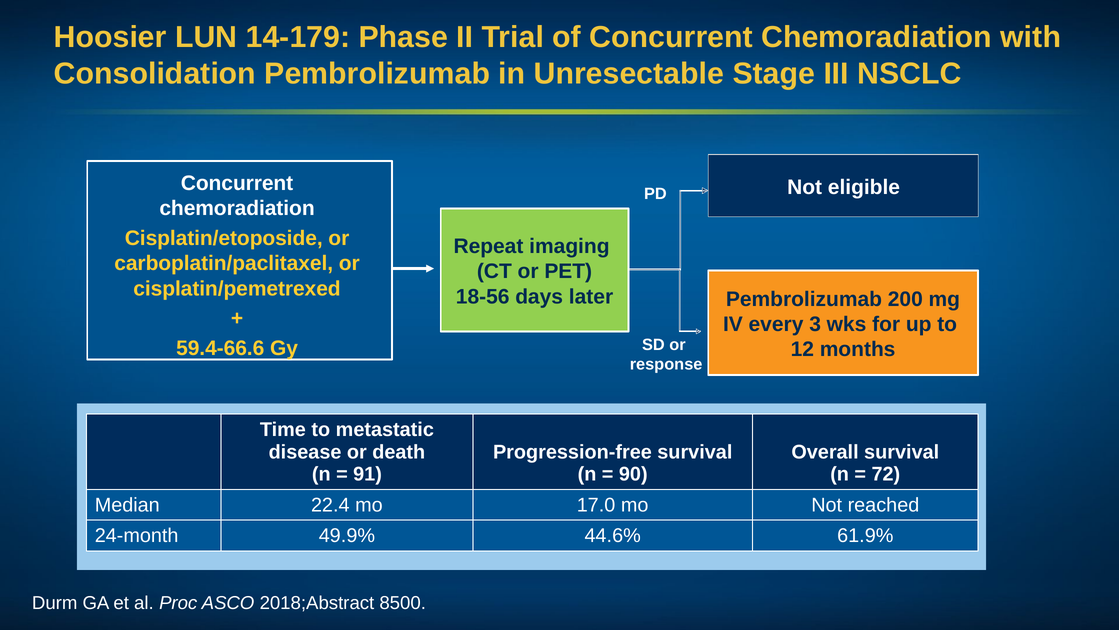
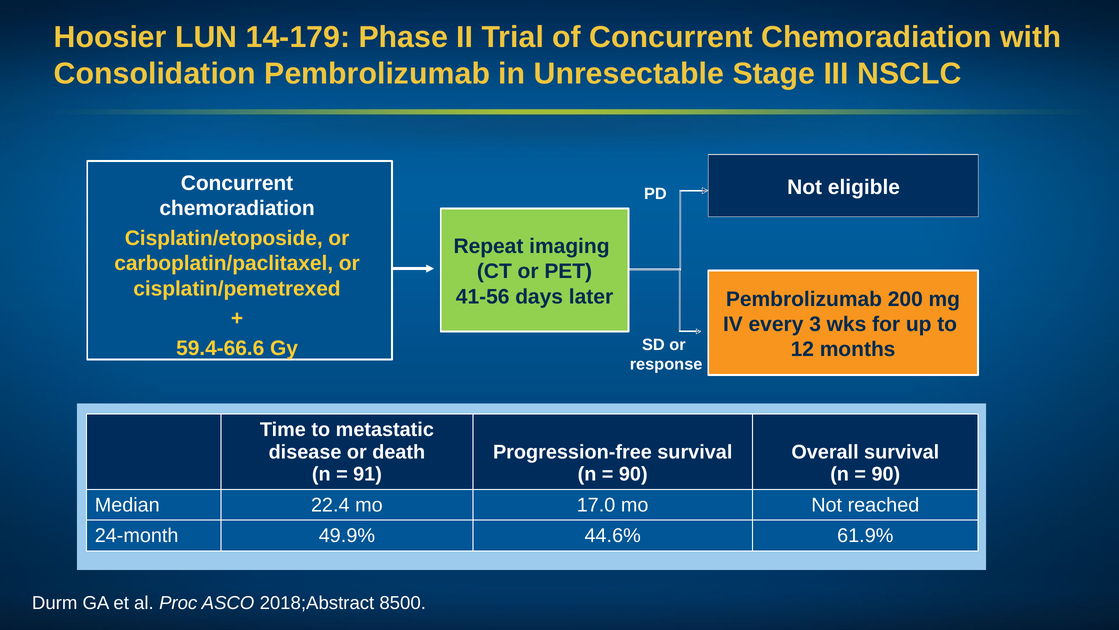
18-56: 18-56 -> 41-56 (483, 296)
72: 72 -> 90 (886, 474)
